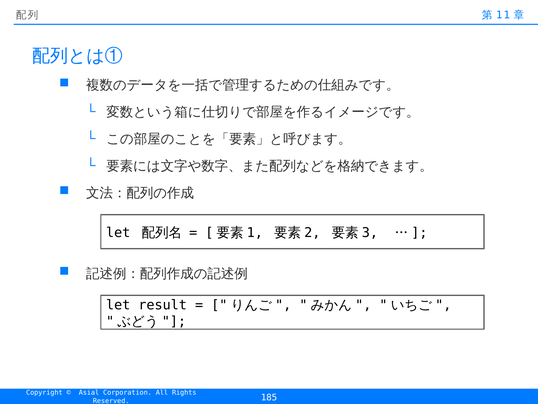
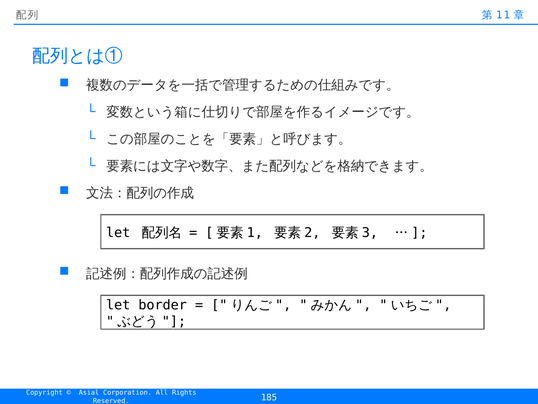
result: result -> border (163, 305)
